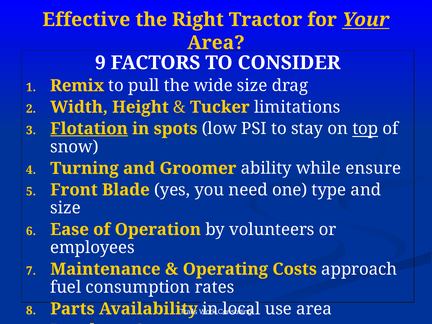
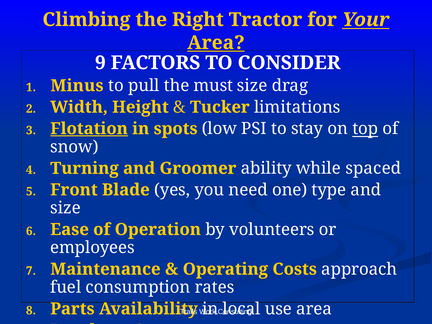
Effective: Effective -> Climbing (86, 20)
Area underline: none -> present (216, 43)
Remix: Remix -> Minus (77, 86)
wide: wide -> must (213, 86)
ensure: ensure -> spaced (373, 168)
